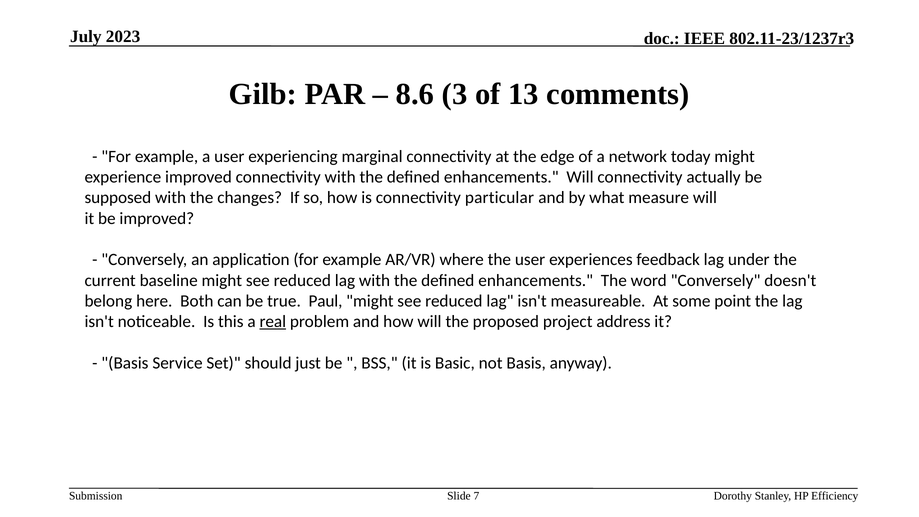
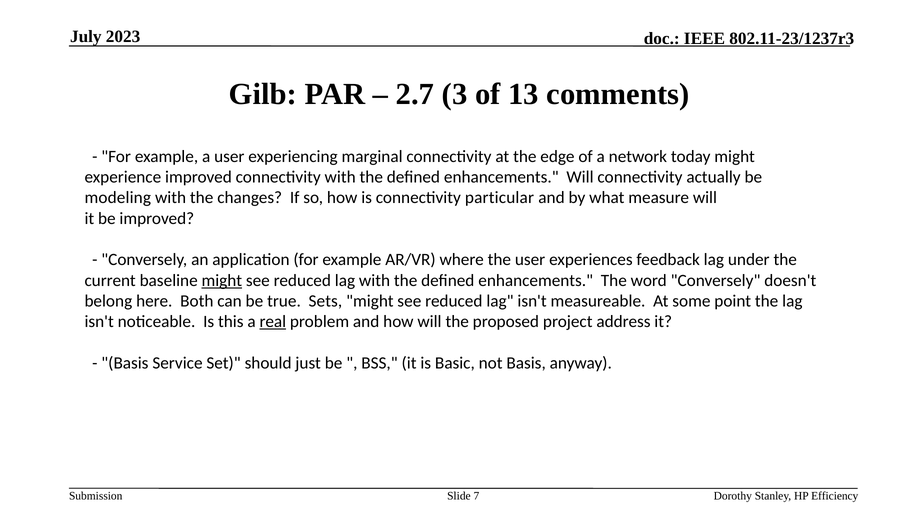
8.6: 8.6 -> 2.7 (415, 94)
supposed: supposed -> modeling (118, 198)
might underline: none -> present (222, 280)
Paul: Paul -> Sets (325, 301)
